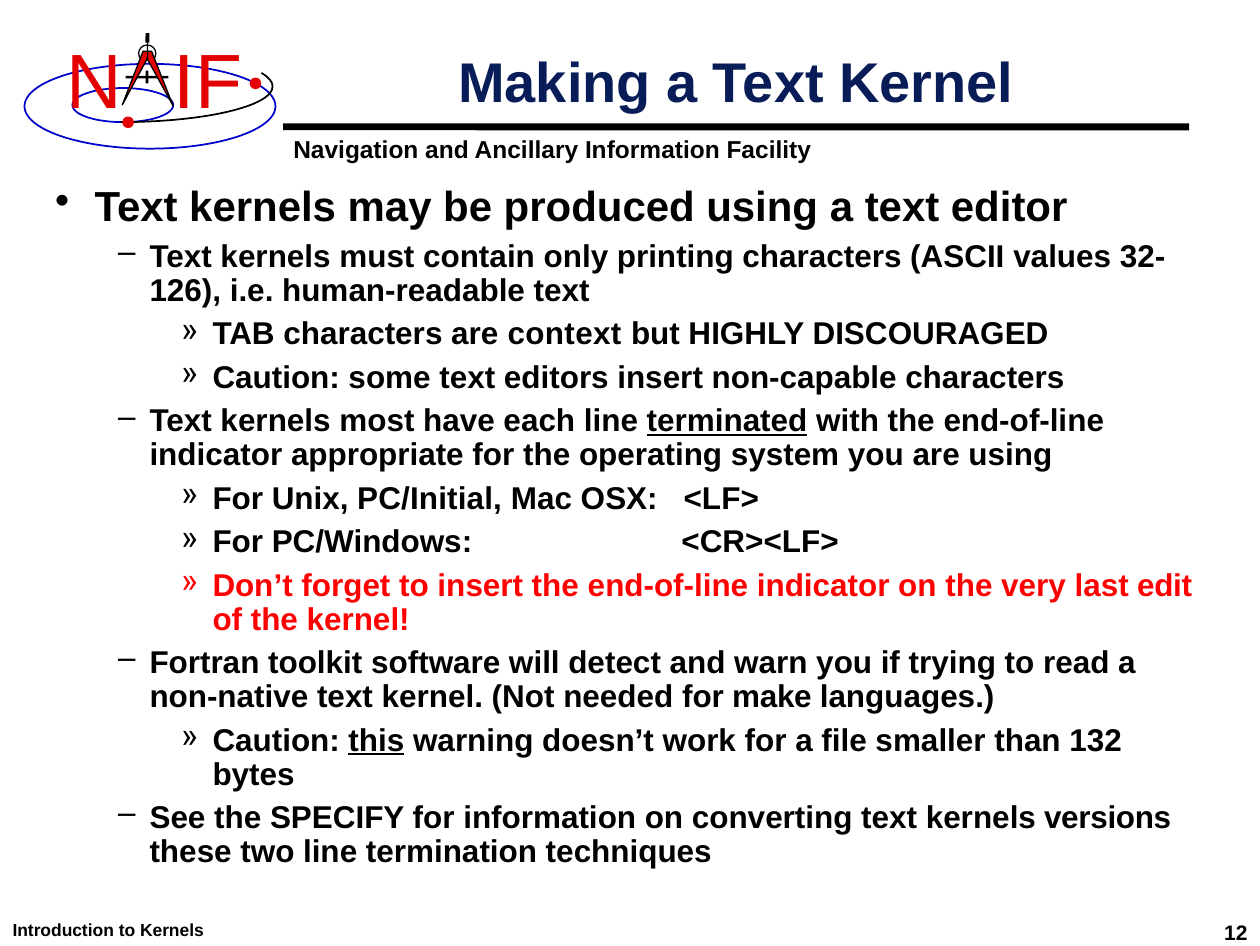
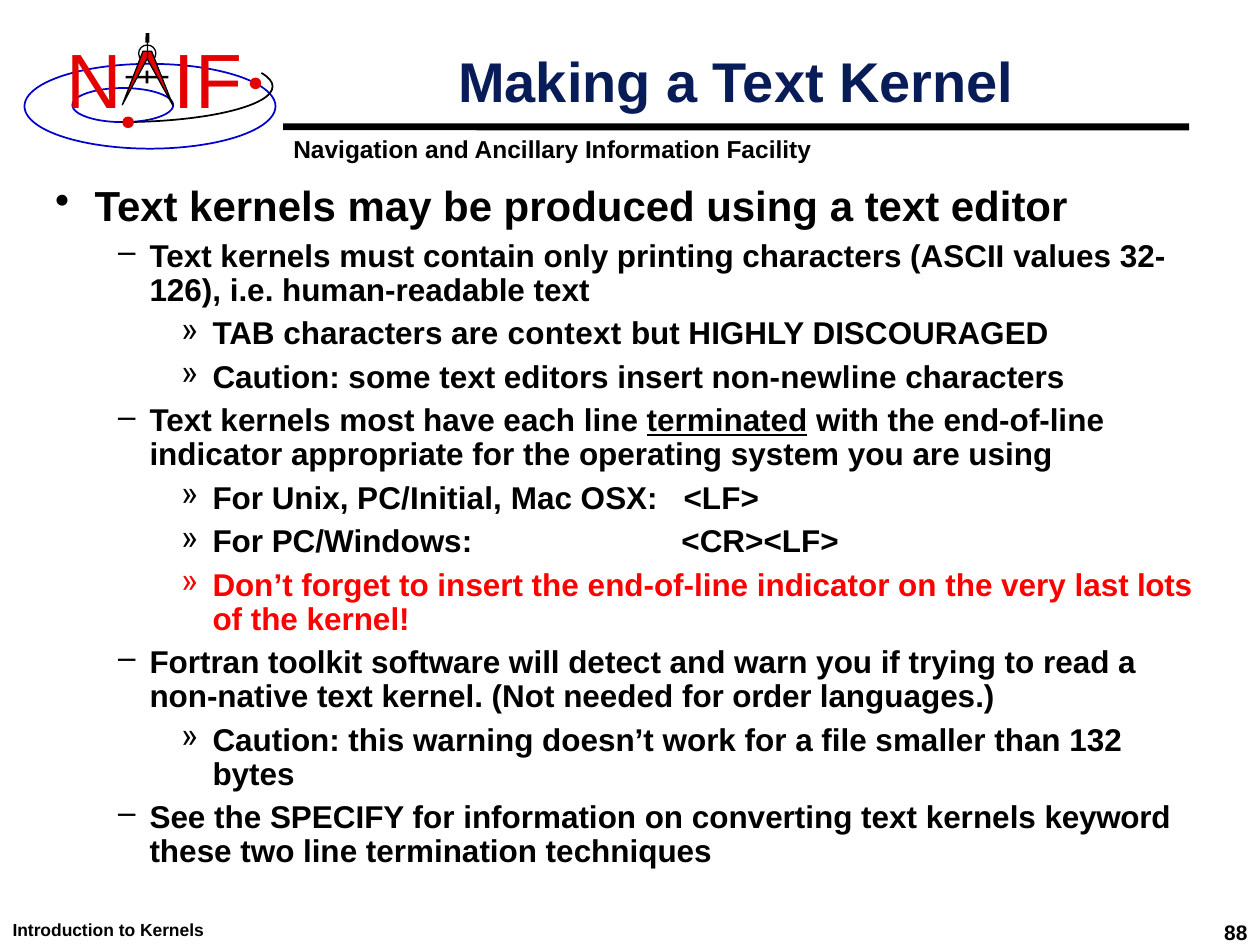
non-capable: non-capable -> non-newline (804, 378)
edit: edit -> lots (1165, 585)
make: make -> order (772, 697)
this underline: present -> none (376, 740)
versions: versions -> keyword (1108, 818)
12: 12 -> 88 (1236, 933)
